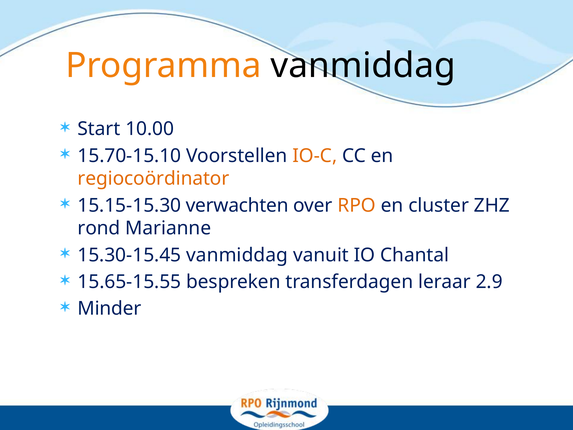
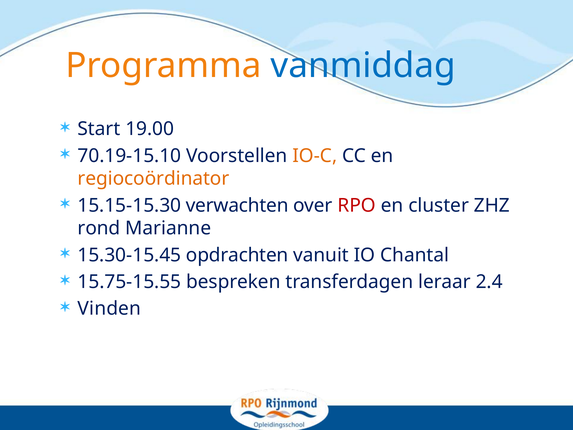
vanmiddag colour: black -> blue (363, 66)
10.00: 10.00 -> 19.00 (150, 129)
15.70-15.10: 15.70-15.10 -> 70.19-15.10 (129, 156)
RPO colour: orange -> red (357, 205)
15.30-15.45 vanmiddag: vanmiddag -> opdrachten (237, 255)
15.65-15.55: 15.65-15.55 -> 15.75-15.55 (129, 282)
2.9: 2.9 -> 2.4 (489, 282)
Minder: Minder -> Vinden (109, 308)
